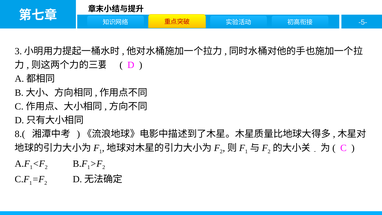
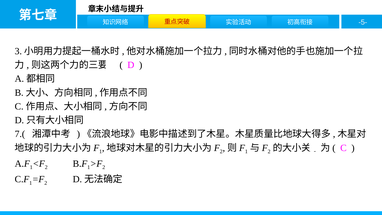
8.(: 8.( -> 7.( (20, 134)
